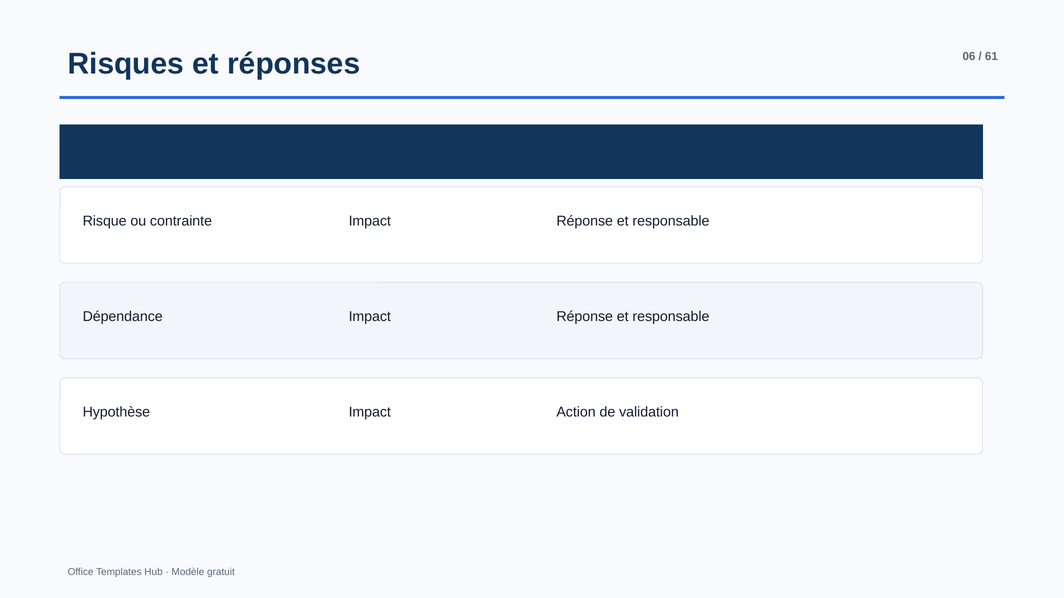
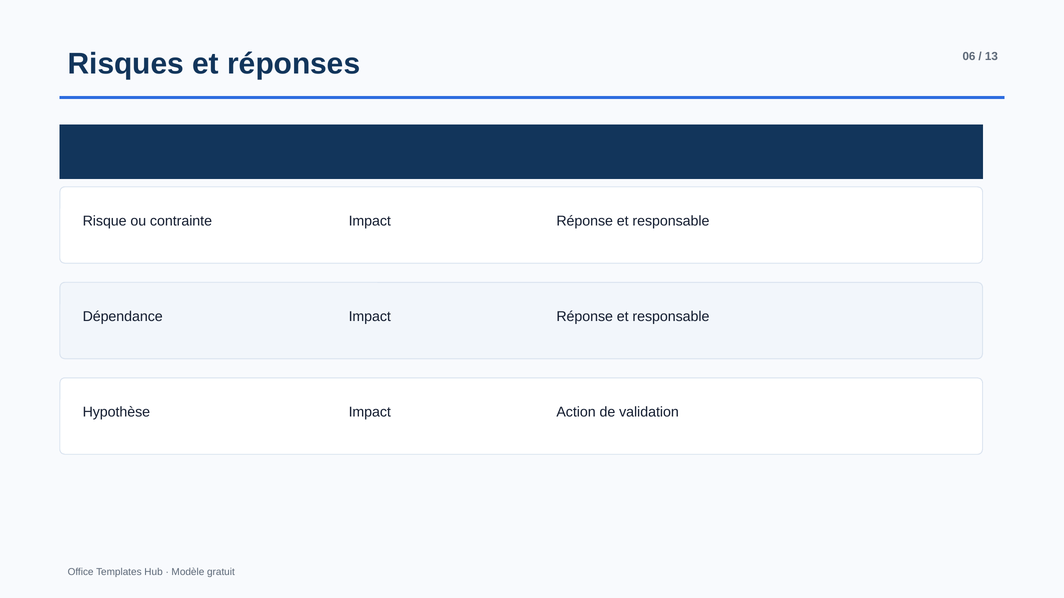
61: 61 -> 13 (991, 57)
